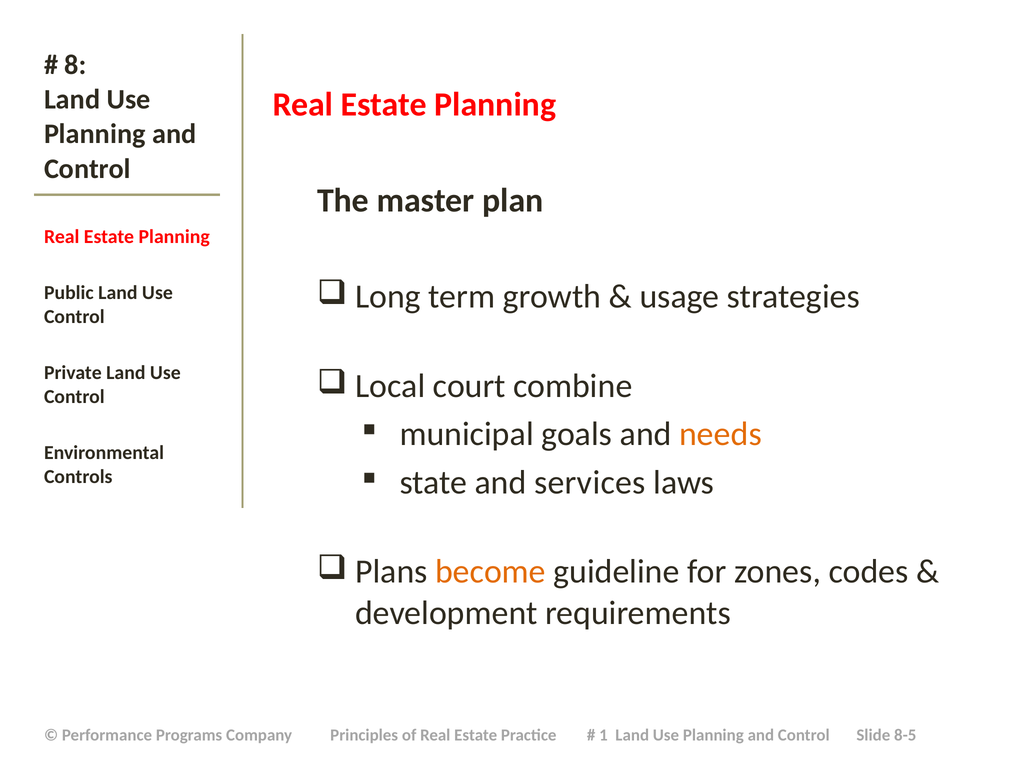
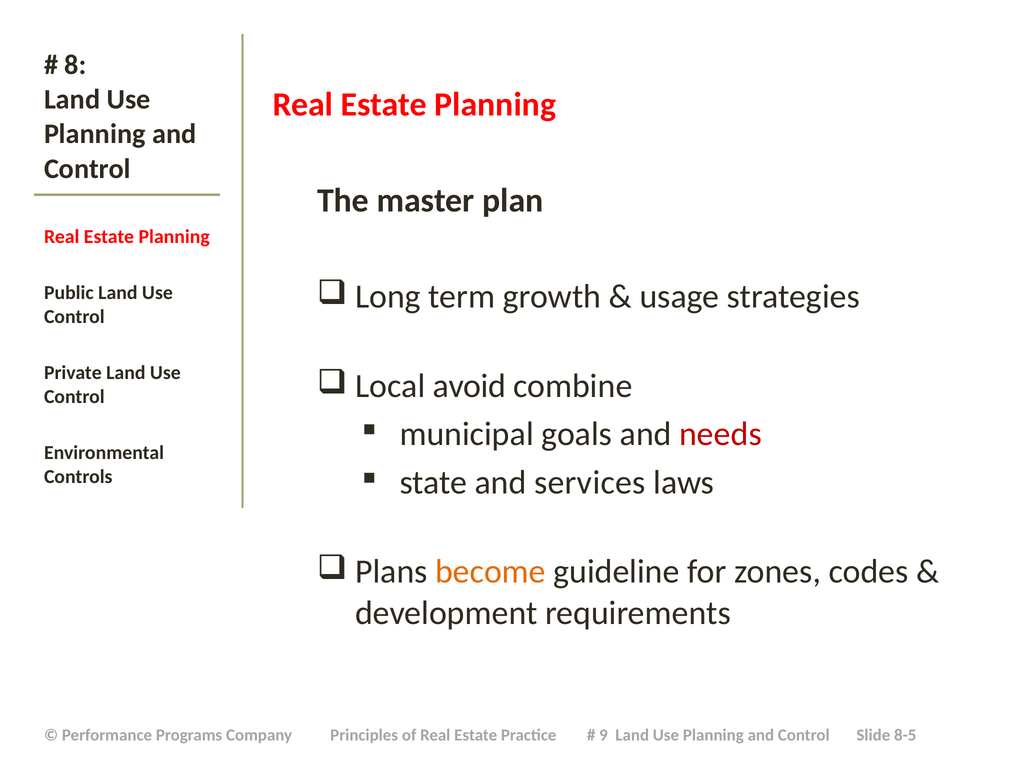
court: court -> avoid (469, 386)
needs colour: orange -> red (720, 434)
1: 1 -> 9 (603, 735)
